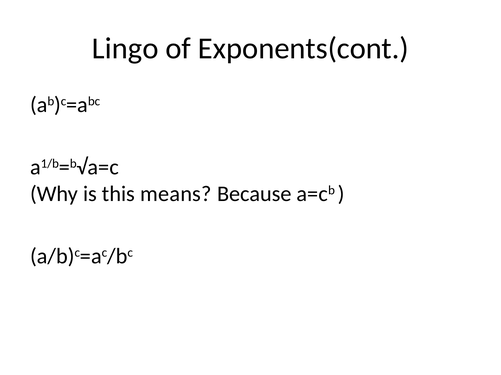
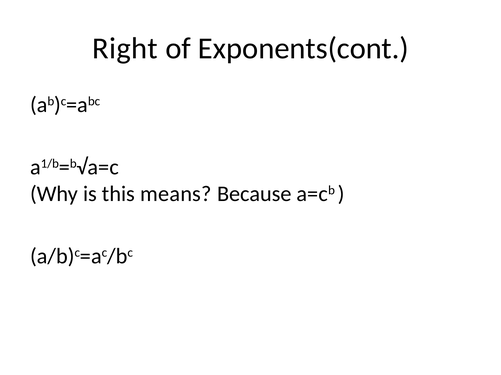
Lingo: Lingo -> Right (125, 48)
